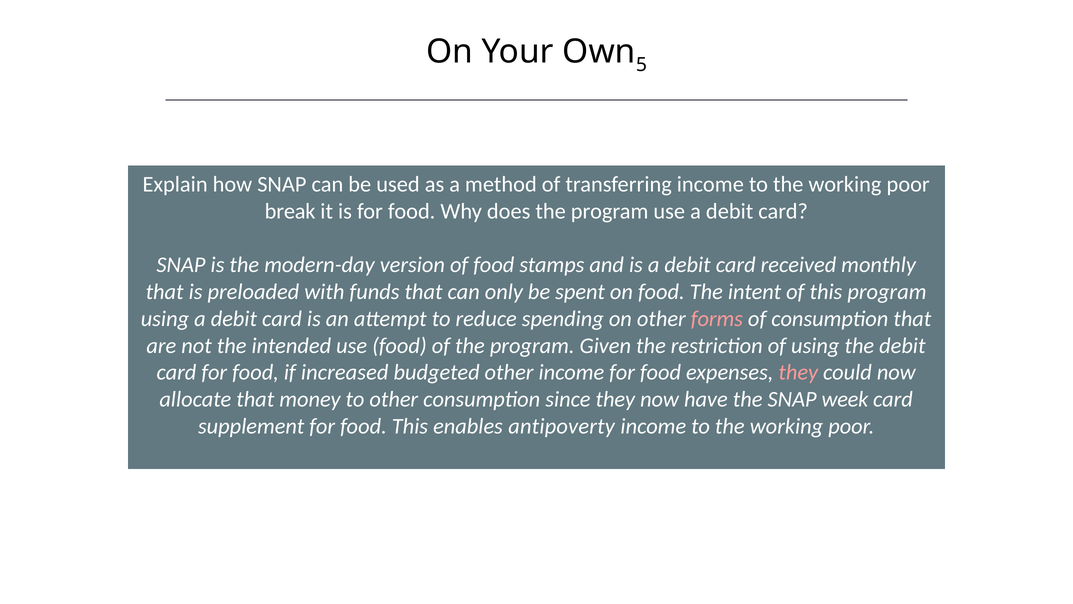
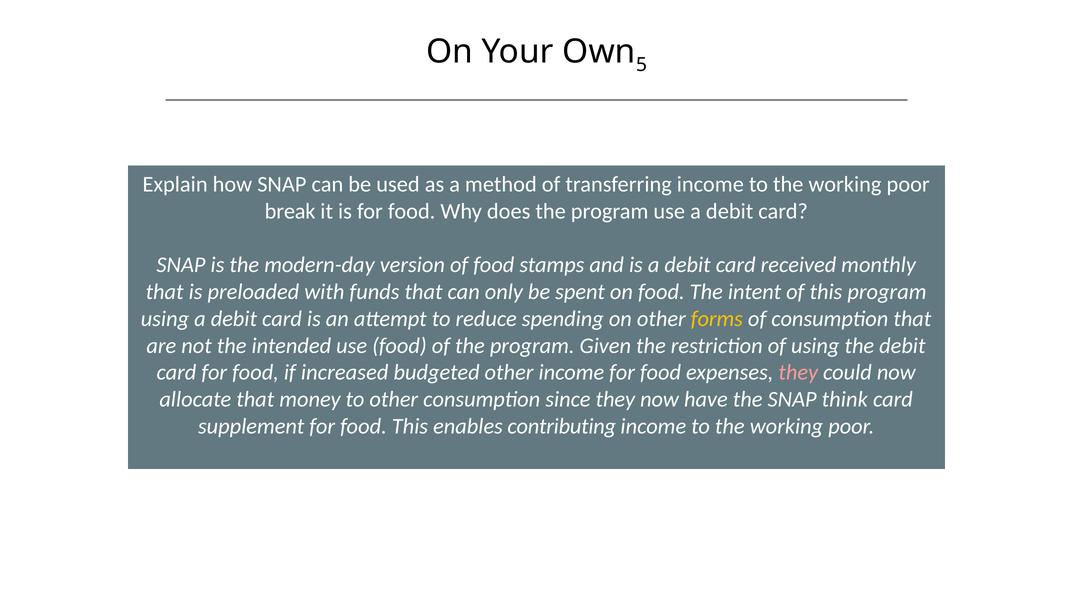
forms colour: pink -> yellow (717, 319)
week: week -> think (845, 399)
antipoverty: antipoverty -> contributing (562, 426)
